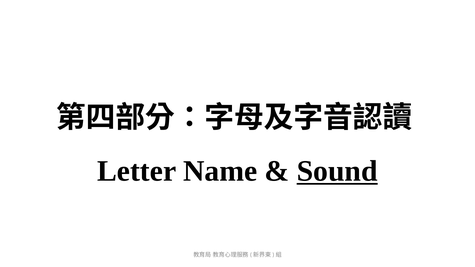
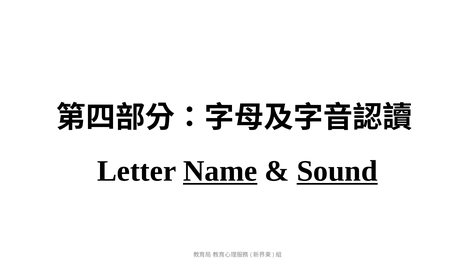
Name underline: none -> present (220, 171)
